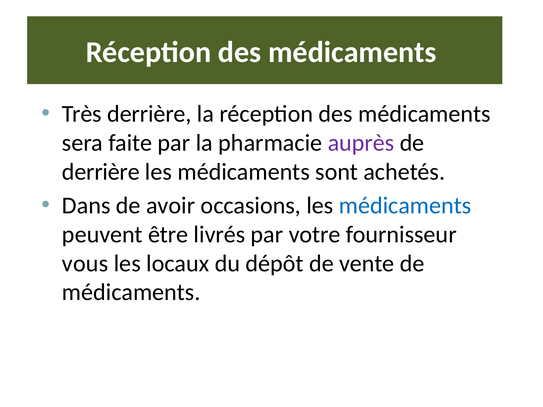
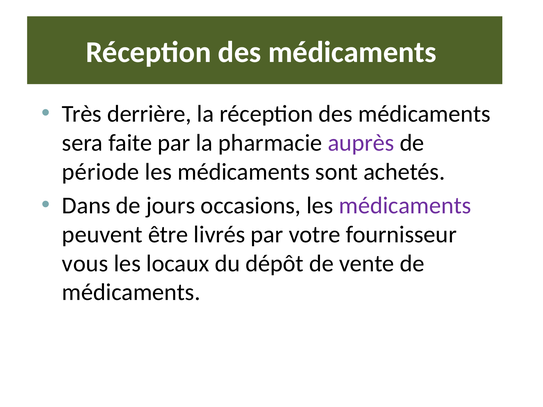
derrière: derrière -> période (101, 172)
avoir: avoir -> jours (171, 206)
médicaments colour: blue -> purple (405, 206)
